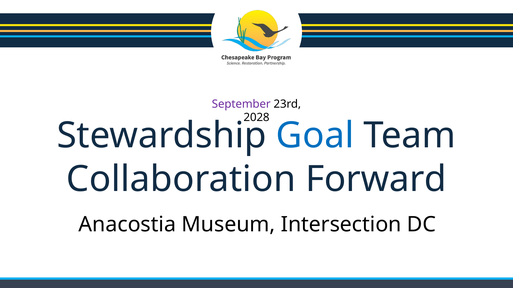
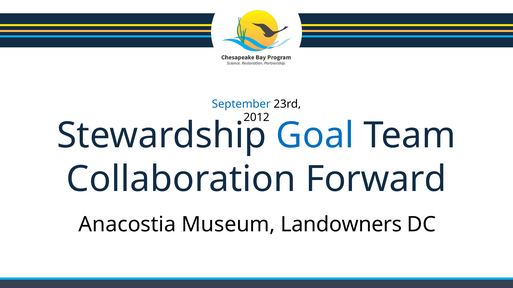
September colour: purple -> blue (241, 104)
2028: 2028 -> 2012 (257, 118)
Intersection: Intersection -> Landowners (341, 225)
